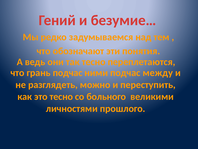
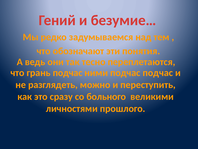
подчас между: между -> подчас (158, 73)
это тесно: тесно -> сразу (61, 96)
